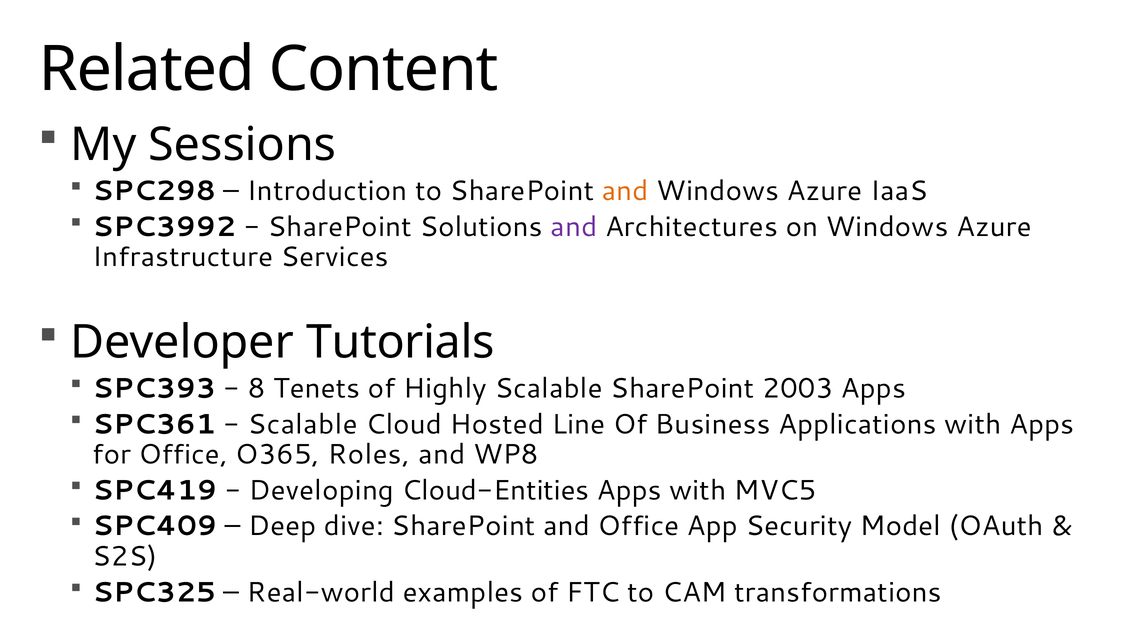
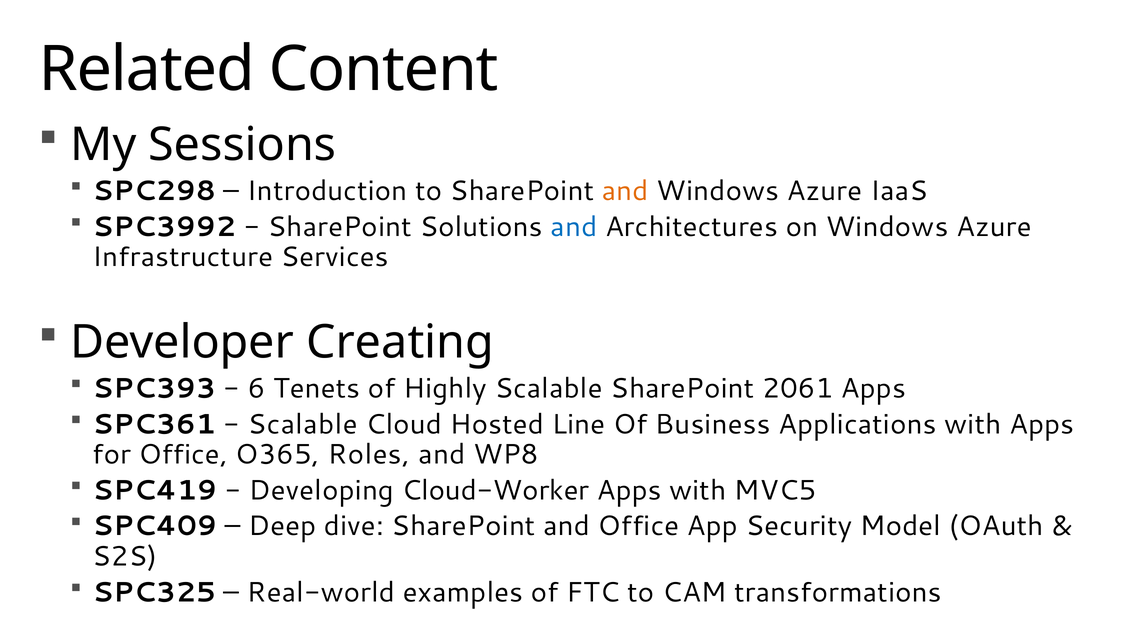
and colour: purple -> blue (574, 227)
Tutorials: Tutorials -> Creating (400, 342)
8: 8 -> 6 (257, 388)
2003: 2003 -> 2061 (798, 388)
Cloud-Entities: Cloud-Entities -> Cloud-Worker (496, 490)
